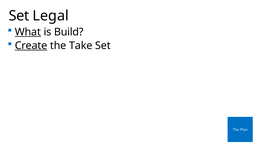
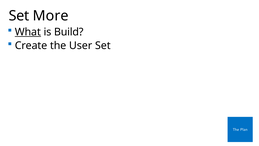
Legal: Legal -> More (51, 16)
Create underline: present -> none (31, 45)
Take: Take -> User (81, 45)
